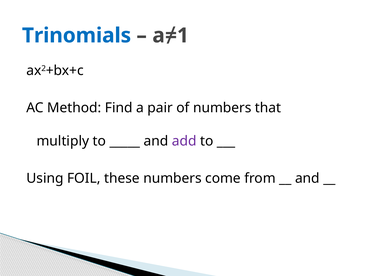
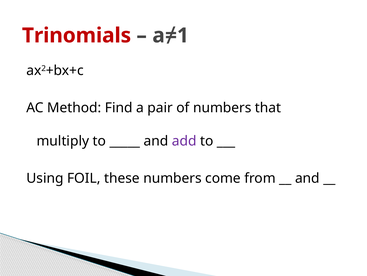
Trinomials colour: blue -> red (77, 35)
